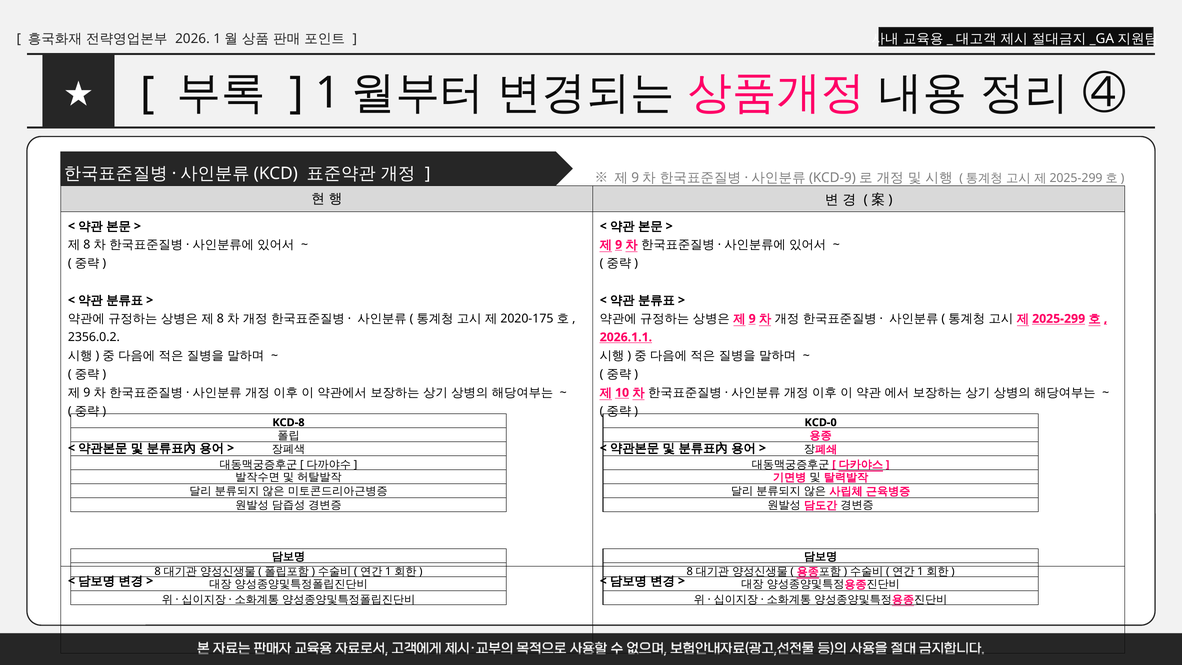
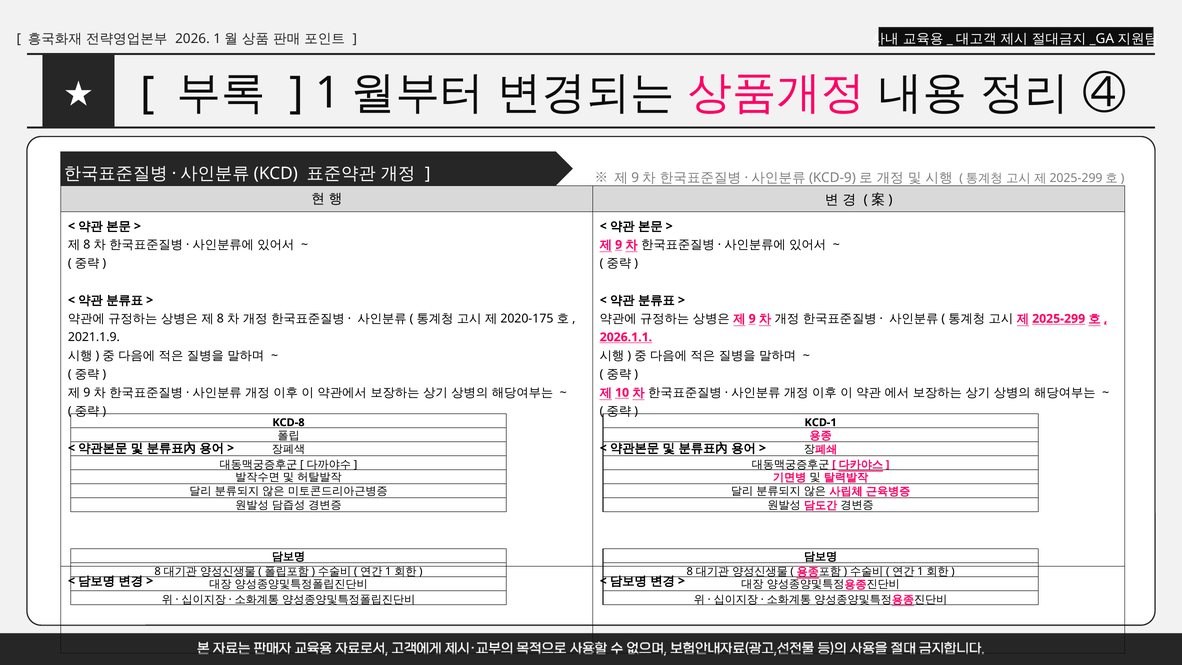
2356.0.2: 2356.0.2 -> 2021.1.9 (94, 337)
KCD-0: KCD-0 -> KCD-1 (821, 422)
